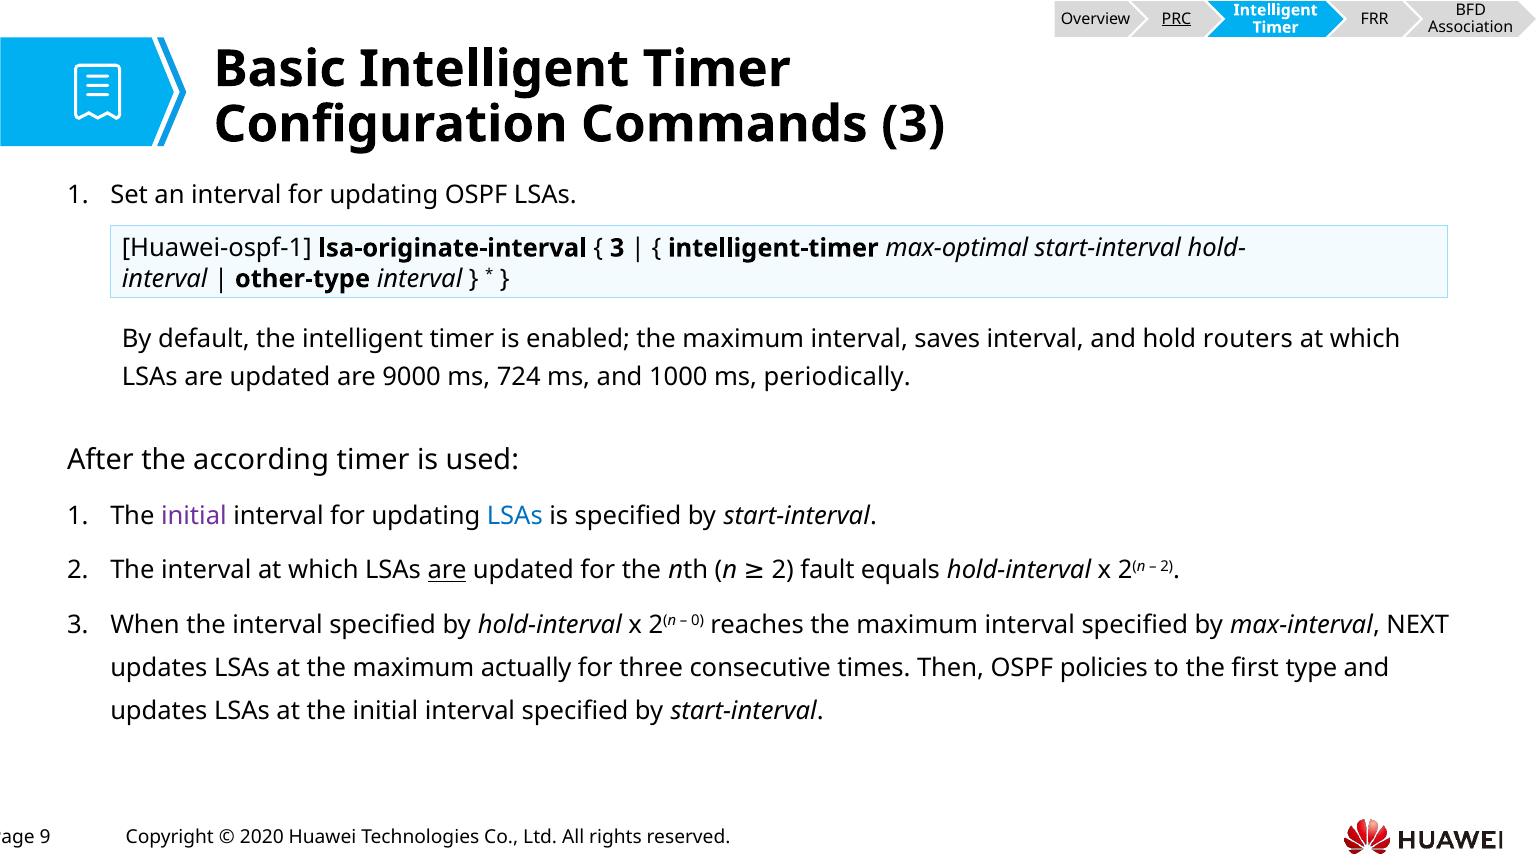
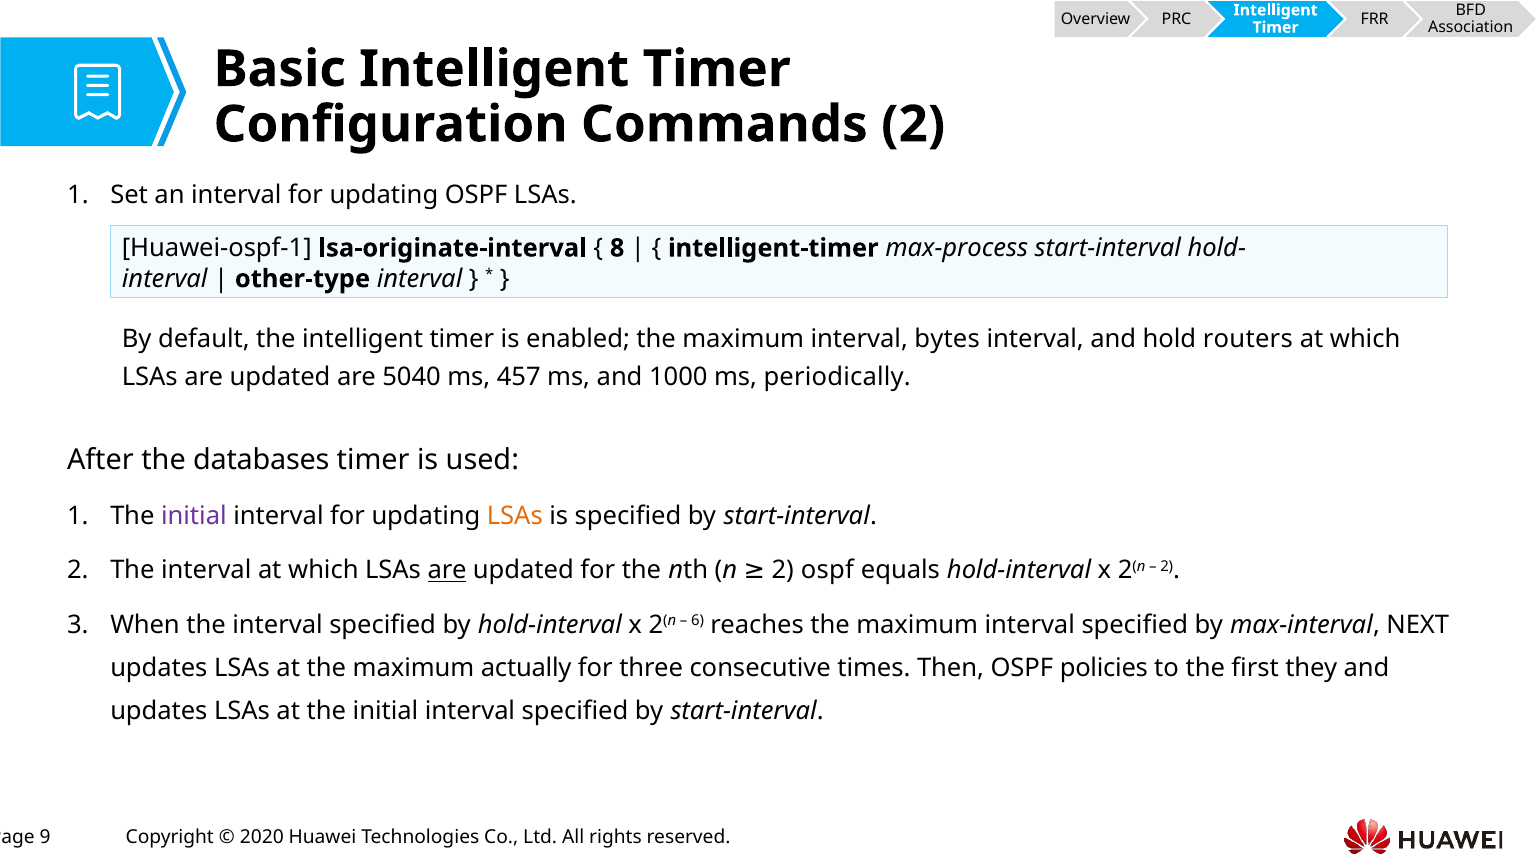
PRC underline: present -> none (1176, 19)
Commands 3: 3 -> 2 (913, 124)
3: 3 -> 8 (617, 248)
max-optimal: max-optimal -> max-process (957, 248)
saves: saves -> bytes (947, 339)
9000: 9000 -> 5040 (412, 377)
724: 724 -> 457 (519, 377)
according: according -> databases (261, 460)
LSAs colour: blue -> orange (515, 516)
2 fault: fault -> ospf (827, 570)
0: 0 -> 6 (698, 621)
type: type -> they (1311, 668)
